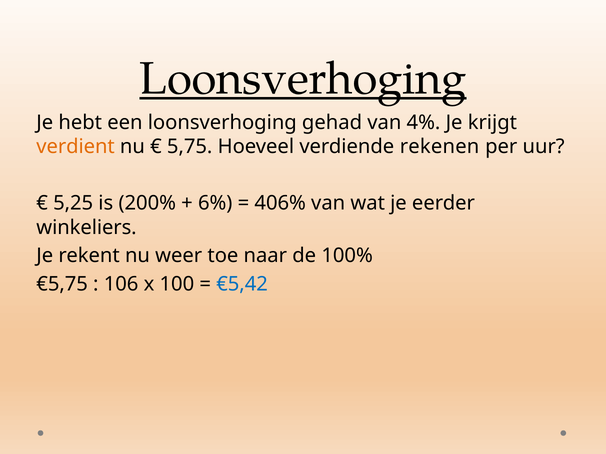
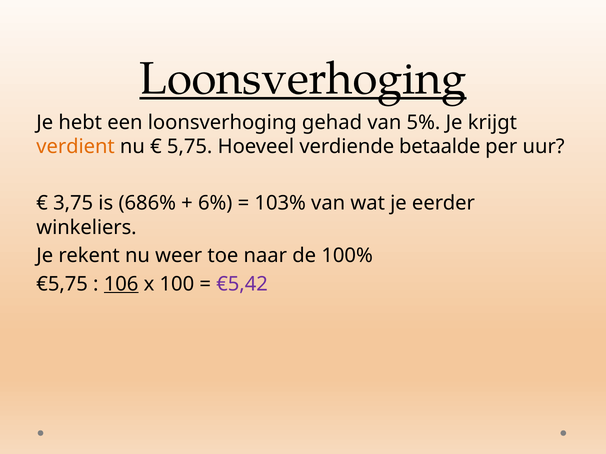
4%: 4% -> 5% (423, 123)
rekenen: rekenen -> betaalde (440, 147)
5,25: 5,25 -> 3,75 (73, 203)
200%: 200% -> 686% (147, 203)
406%: 406% -> 103% (280, 203)
106 underline: none -> present (121, 284)
€5,42 colour: blue -> purple (242, 284)
